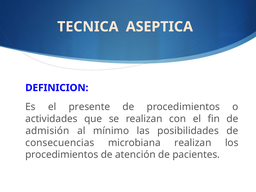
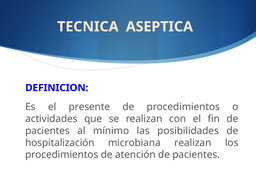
admisión: admisión -> pacientes (47, 131)
consecuencias: consecuencias -> hospitalización (60, 143)
